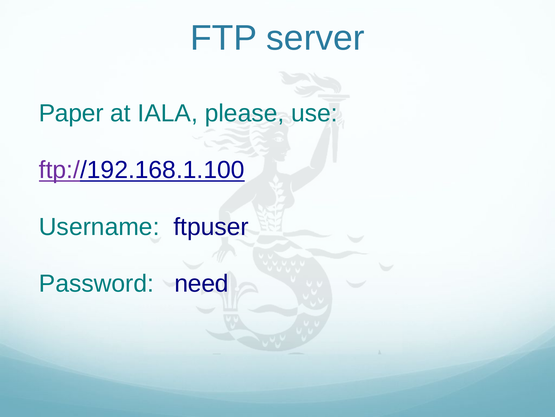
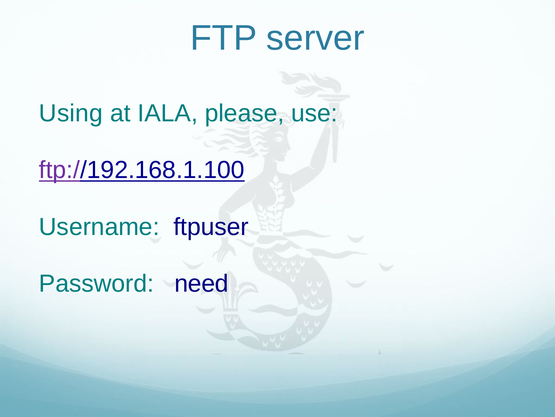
Paper: Paper -> Using (71, 113)
